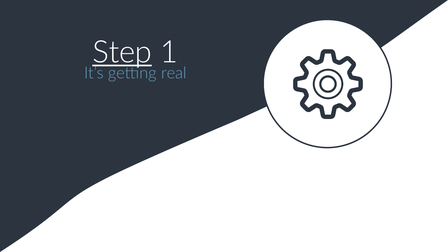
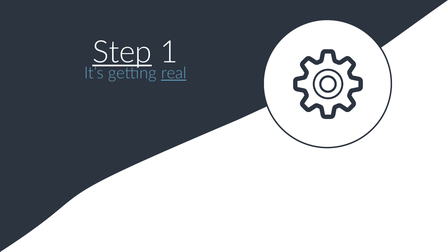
real underline: none -> present (174, 73)
